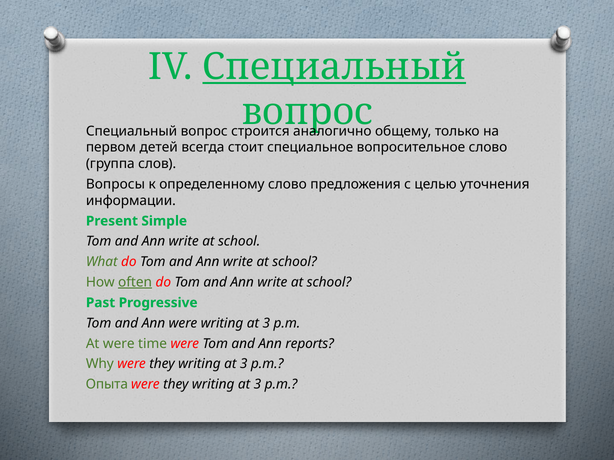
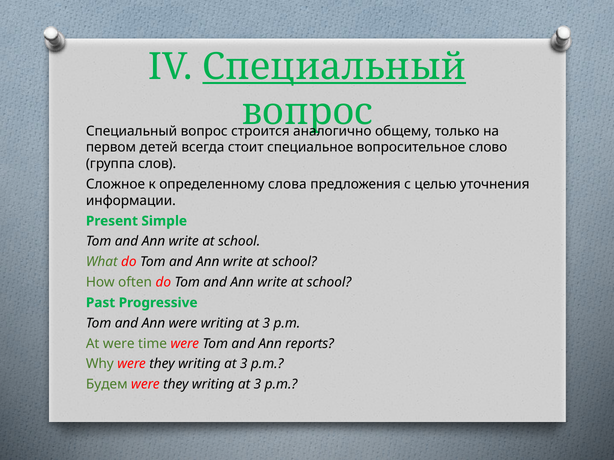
Вопросы: Вопросы -> Сложное (115, 184)
определенному слово: слово -> слова (287, 184)
often underline: present -> none (135, 283)
Опыта: Опыта -> Будем (107, 385)
